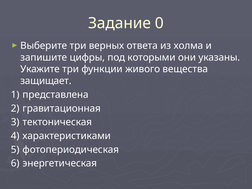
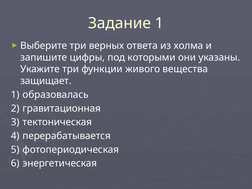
Задание 0: 0 -> 1 (159, 23)
представлена: представлена -> образовалась (56, 95)
характеристиками: характеристиками -> перерабатывается (67, 136)
